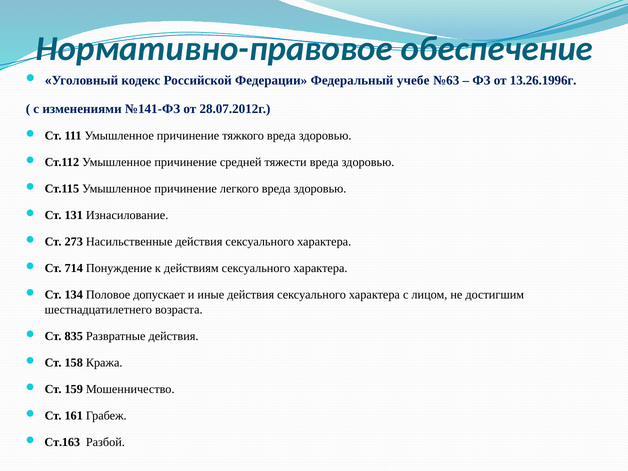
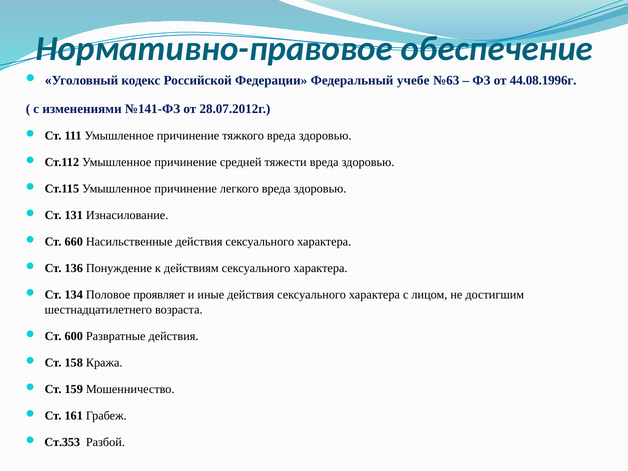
13.26.1996г: 13.26.1996г -> 44.08.1996г (543, 81)
273: 273 -> 660 (74, 242)
714: 714 -> 136 (74, 268)
допускает: допускает -> проявляет (159, 295)
835: 835 -> 600 (74, 336)
Ст.163: Ст.163 -> Ст.353 (62, 442)
